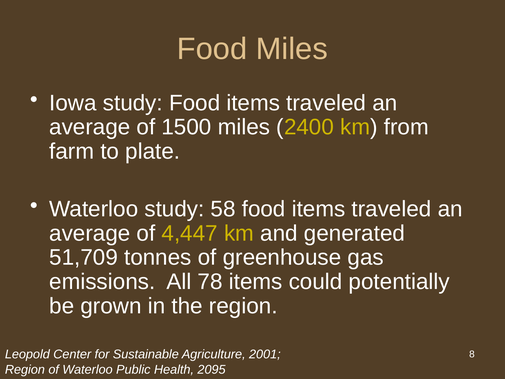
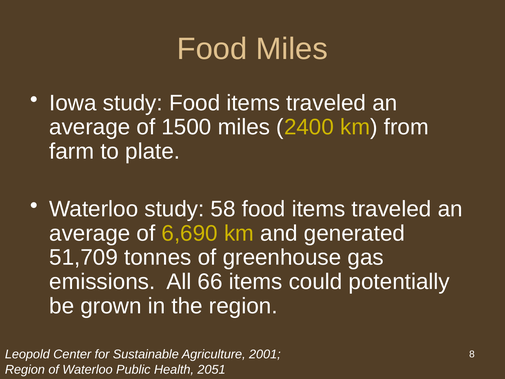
4,447: 4,447 -> 6,690 (190, 233)
78: 78 -> 66 (210, 282)
2095: 2095 -> 2051 (212, 369)
